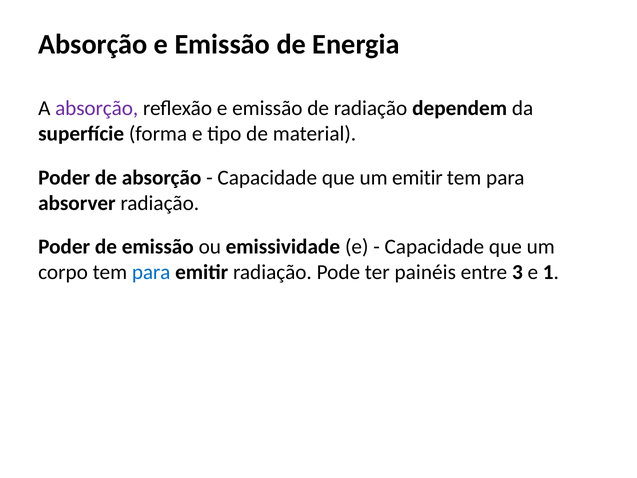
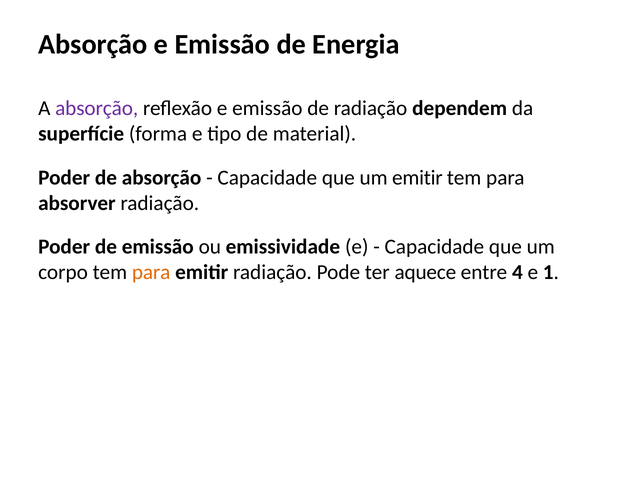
para colour: blue -> orange (151, 272)
painéis: painéis -> aquece (425, 272)
3: 3 -> 4 (517, 272)
